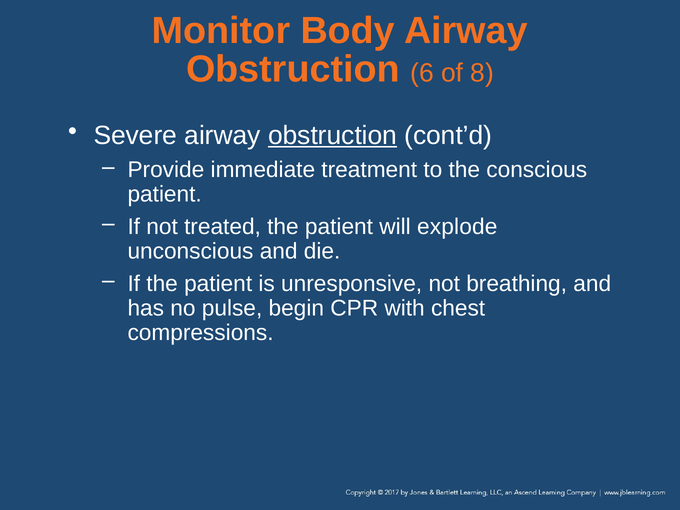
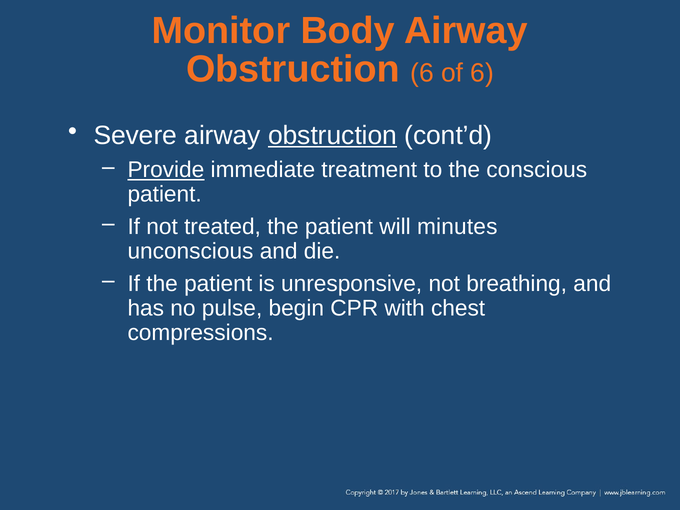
of 8: 8 -> 6 (482, 73)
Provide underline: none -> present (166, 170)
explode: explode -> minutes (457, 227)
